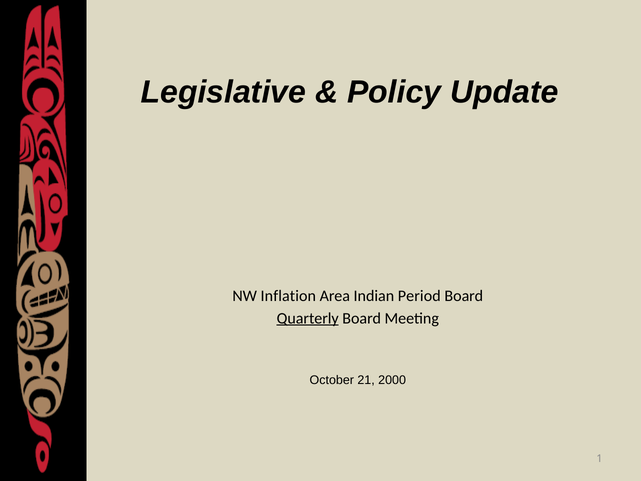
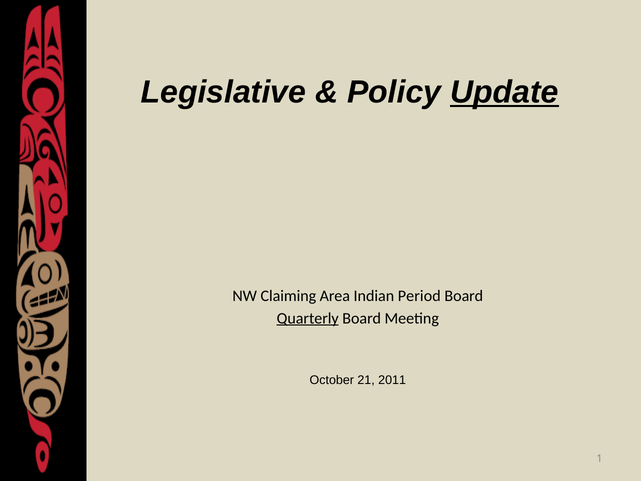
Update underline: none -> present (504, 92)
Inflation: Inflation -> Claiming (288, 296)
2000: 2000 -> 2011 (392, 380)
